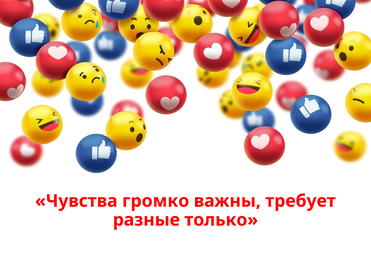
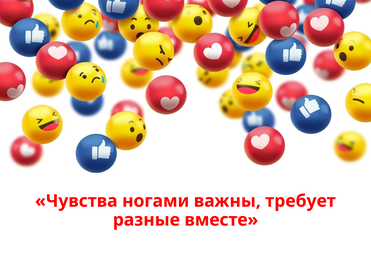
громко: громко -> ногами (156, 201)
только: только -> вместе (221, 220)
